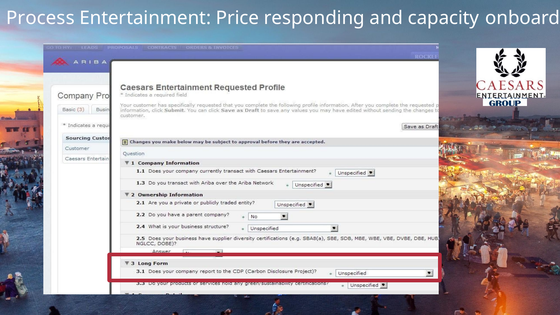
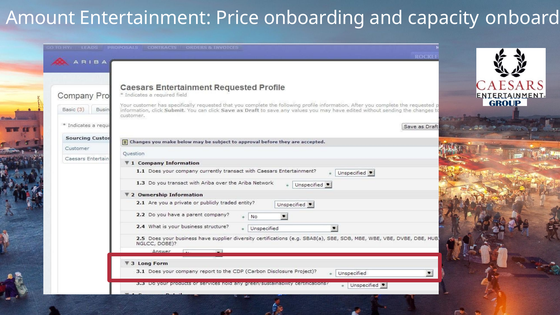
Process: Process -> Amount (41, 18)
Price responding: responding -> onboarding (314, 18)
